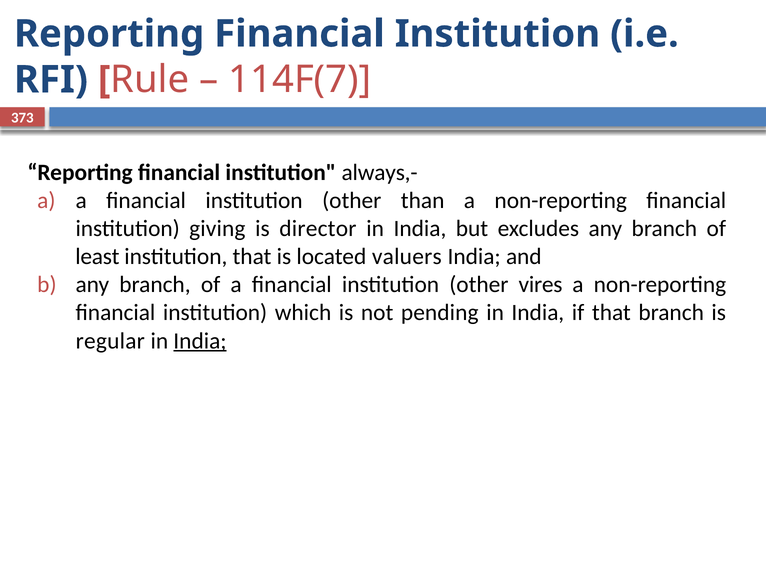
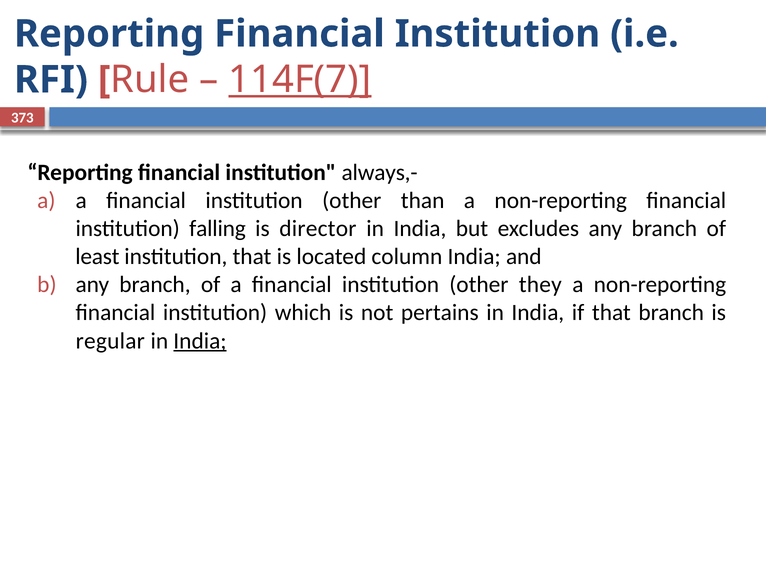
114F(7 underline: none -> present (300, 80)
giving: giving -> falling (218, 229)
valuers: valuers -> column (407, 257)
vires: vires -> they (540, 285)
pending: pending -> pertains (440, 313)
